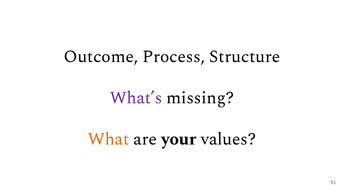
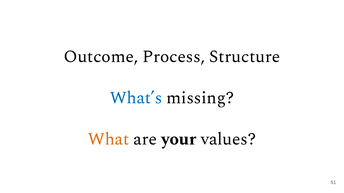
What’s colour: purple -> blue (136, 98)
